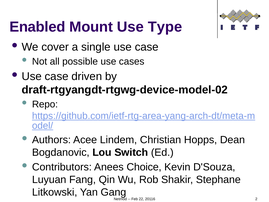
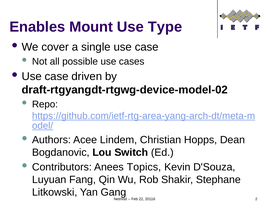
Enabled: Enabled -> Enables (37, 27)
Choice: Choice -> Topics (144, 167)
